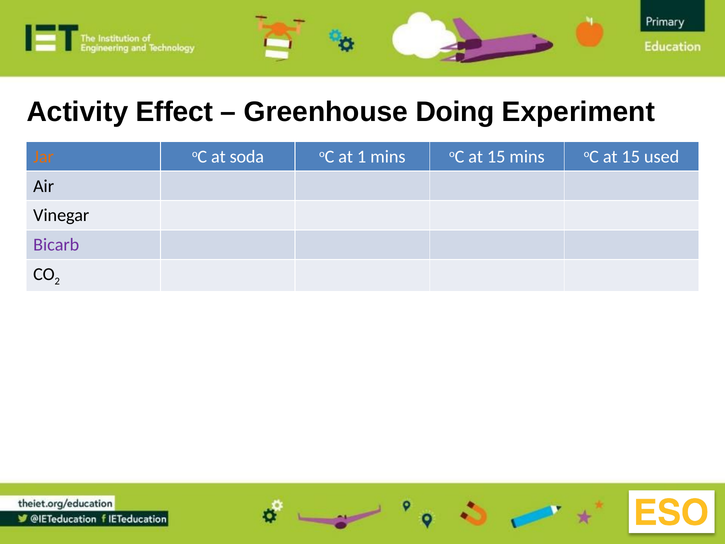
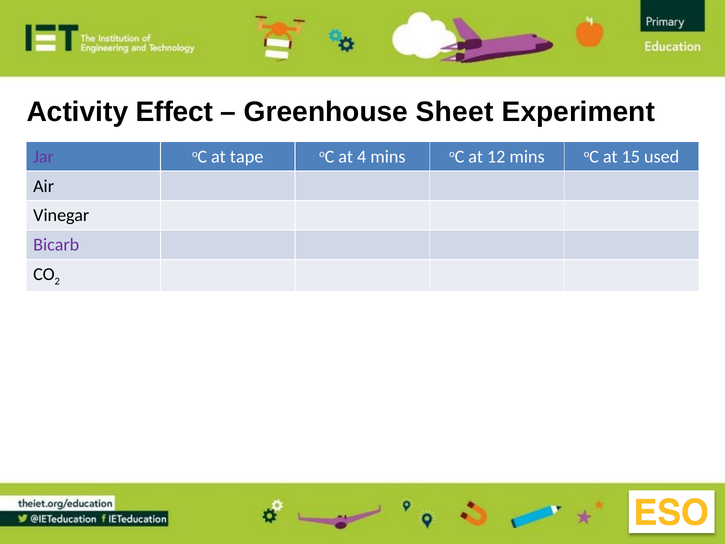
Doing: Doing -> Sheet (455, 112)
Jar colour: orange -> purple (44, 157)
soda: soda -> tape (247, 157)
1: 1 -> 4 (362, 157)
15: 15 -> 12 (496, 157)
